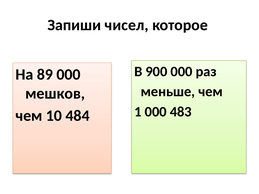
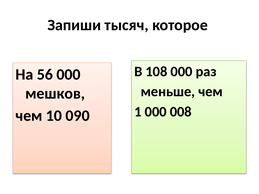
чисел: чисел -> тысяч (127, 25)
900: 900 -> 108 (156, 72)
89: 89 -> 56 (45, 75)
483: 483 -> 008 (181, 112)
484: 484 -> 090 (78, 116)
